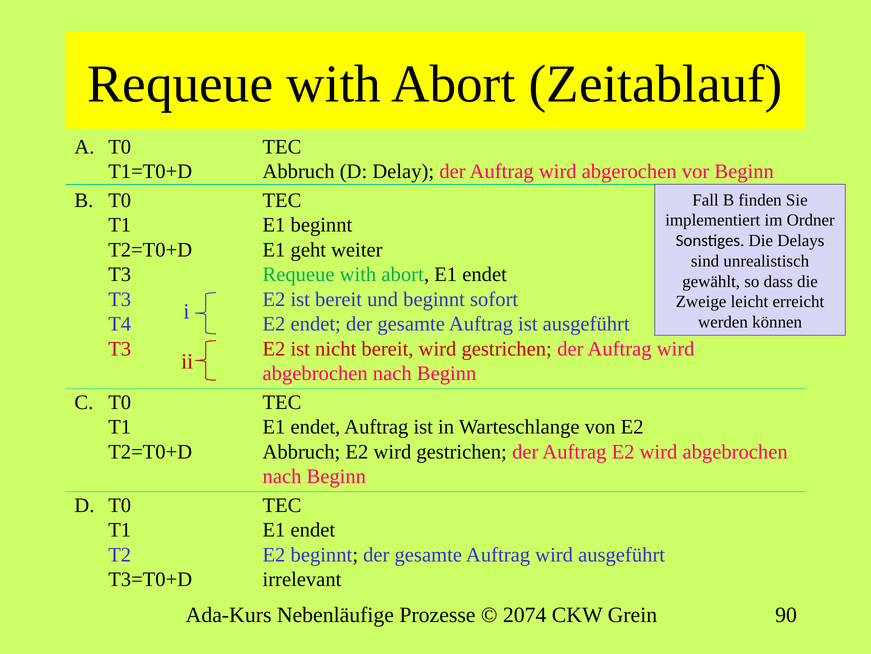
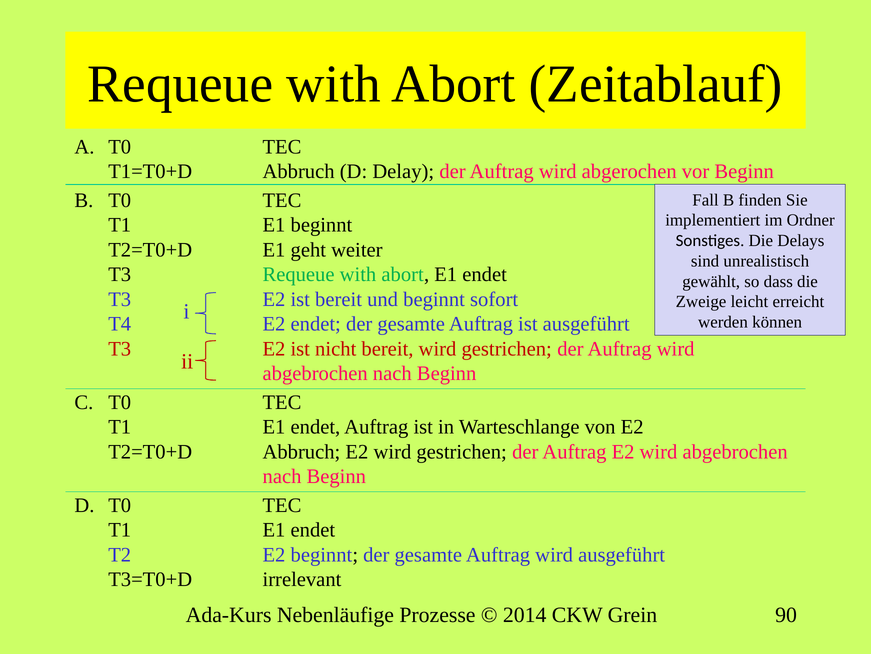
2074: 2074 -> 2014 (525, 614)
